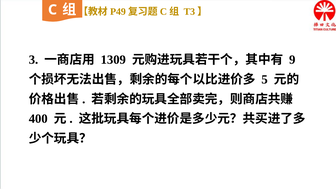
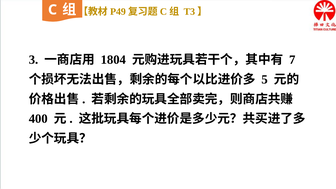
1309: 1309 -> 1804 (113, 60)
9: 9 -> 7 (292, 60)
